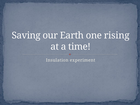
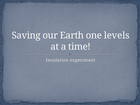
rising: rising -> levels (117, 35)
